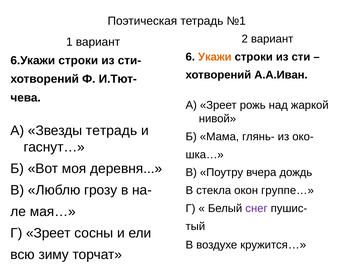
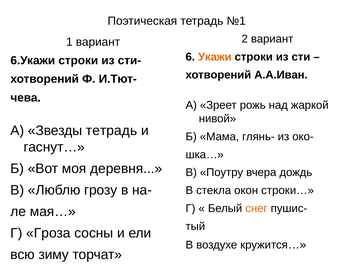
группе…: группе… -> строки… (288, 190)
снег colour: purple -> orange (256, 208)
Г Зреет: Зреет -> Гроза (48, 233)
